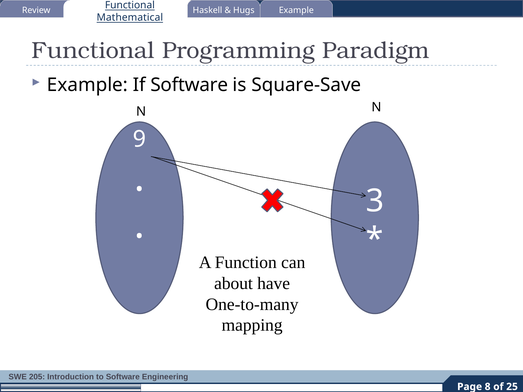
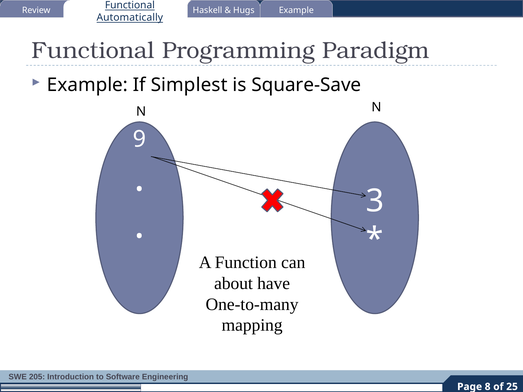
Mathematical: Mathematical -> Automatically (130, 18)
If Software: Software -> Simplest (189, 85)
